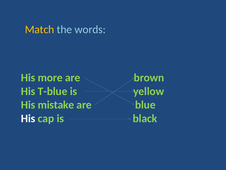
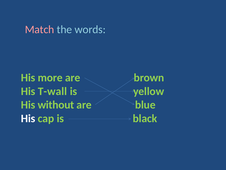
Match colour: yellow -> pink (40, 29)
T-blue: T-blue -> T-wall (53, 91)
mistake: mistake -> without (56, 105)
